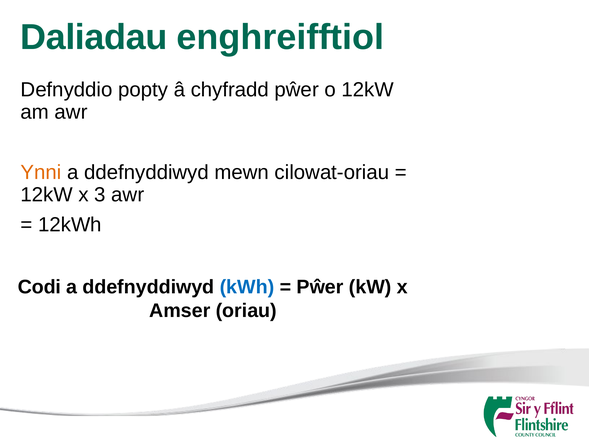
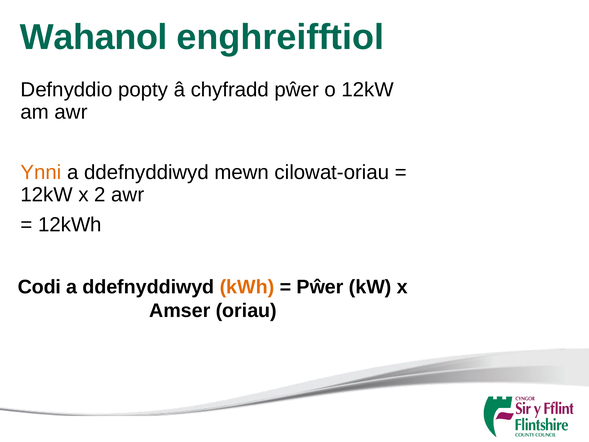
Daliadau: Daliadau -> Wahanol (94, 37)
3: 3 -> 2 (100, 195)
kWh colour: blue -> orange (247, 287)
